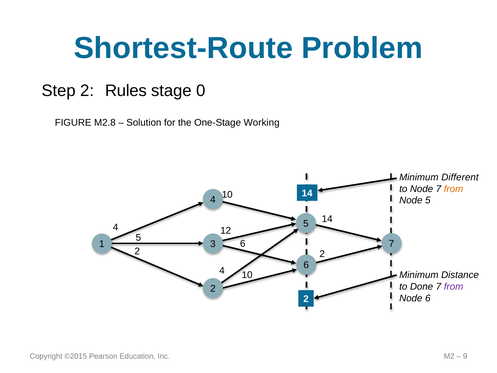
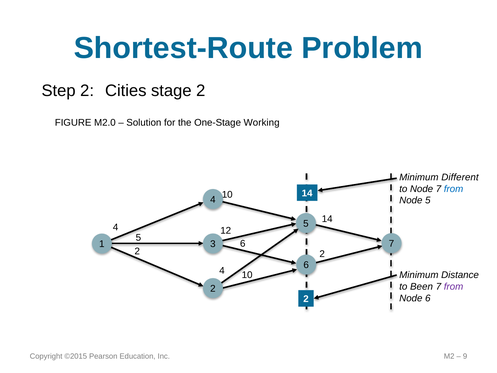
Rules: Rules -> Cities (126, 91)
stage 0: 0 -> 2 (201, 91)
M2.8: M2.8 -> M2.0 (105, 123)
from colour: orange -> blue (454, 189)
Done: Done -> Been (422, 287)
